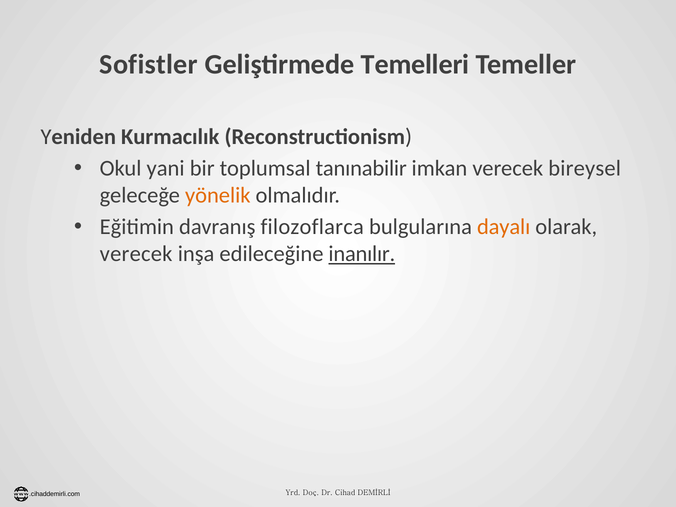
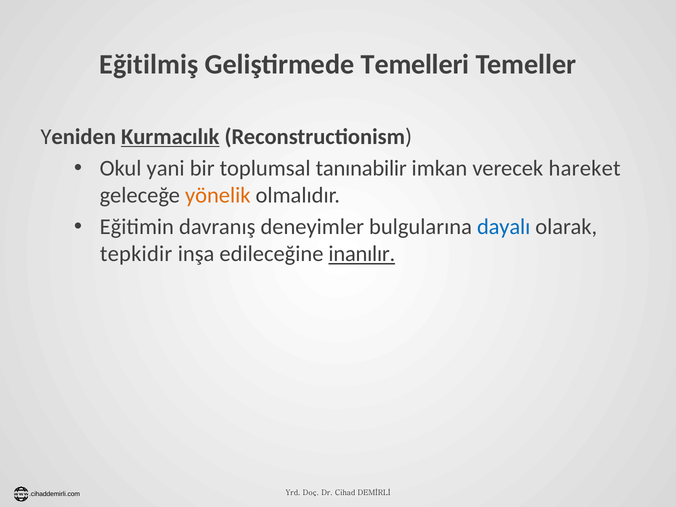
Sofistler: Sofistler -> Eğitilmiş (149, 65)
Kurmacılık underline: none -> present (170, 137)
bireysel: bireysel -> hareket (585, 168)
filozoflarca: filozoflarca -> deneyimler (312, 227)
dayalı colour: orange -> blue (504, 227)
verecek: verecek -> tepkidir (136, 254)
